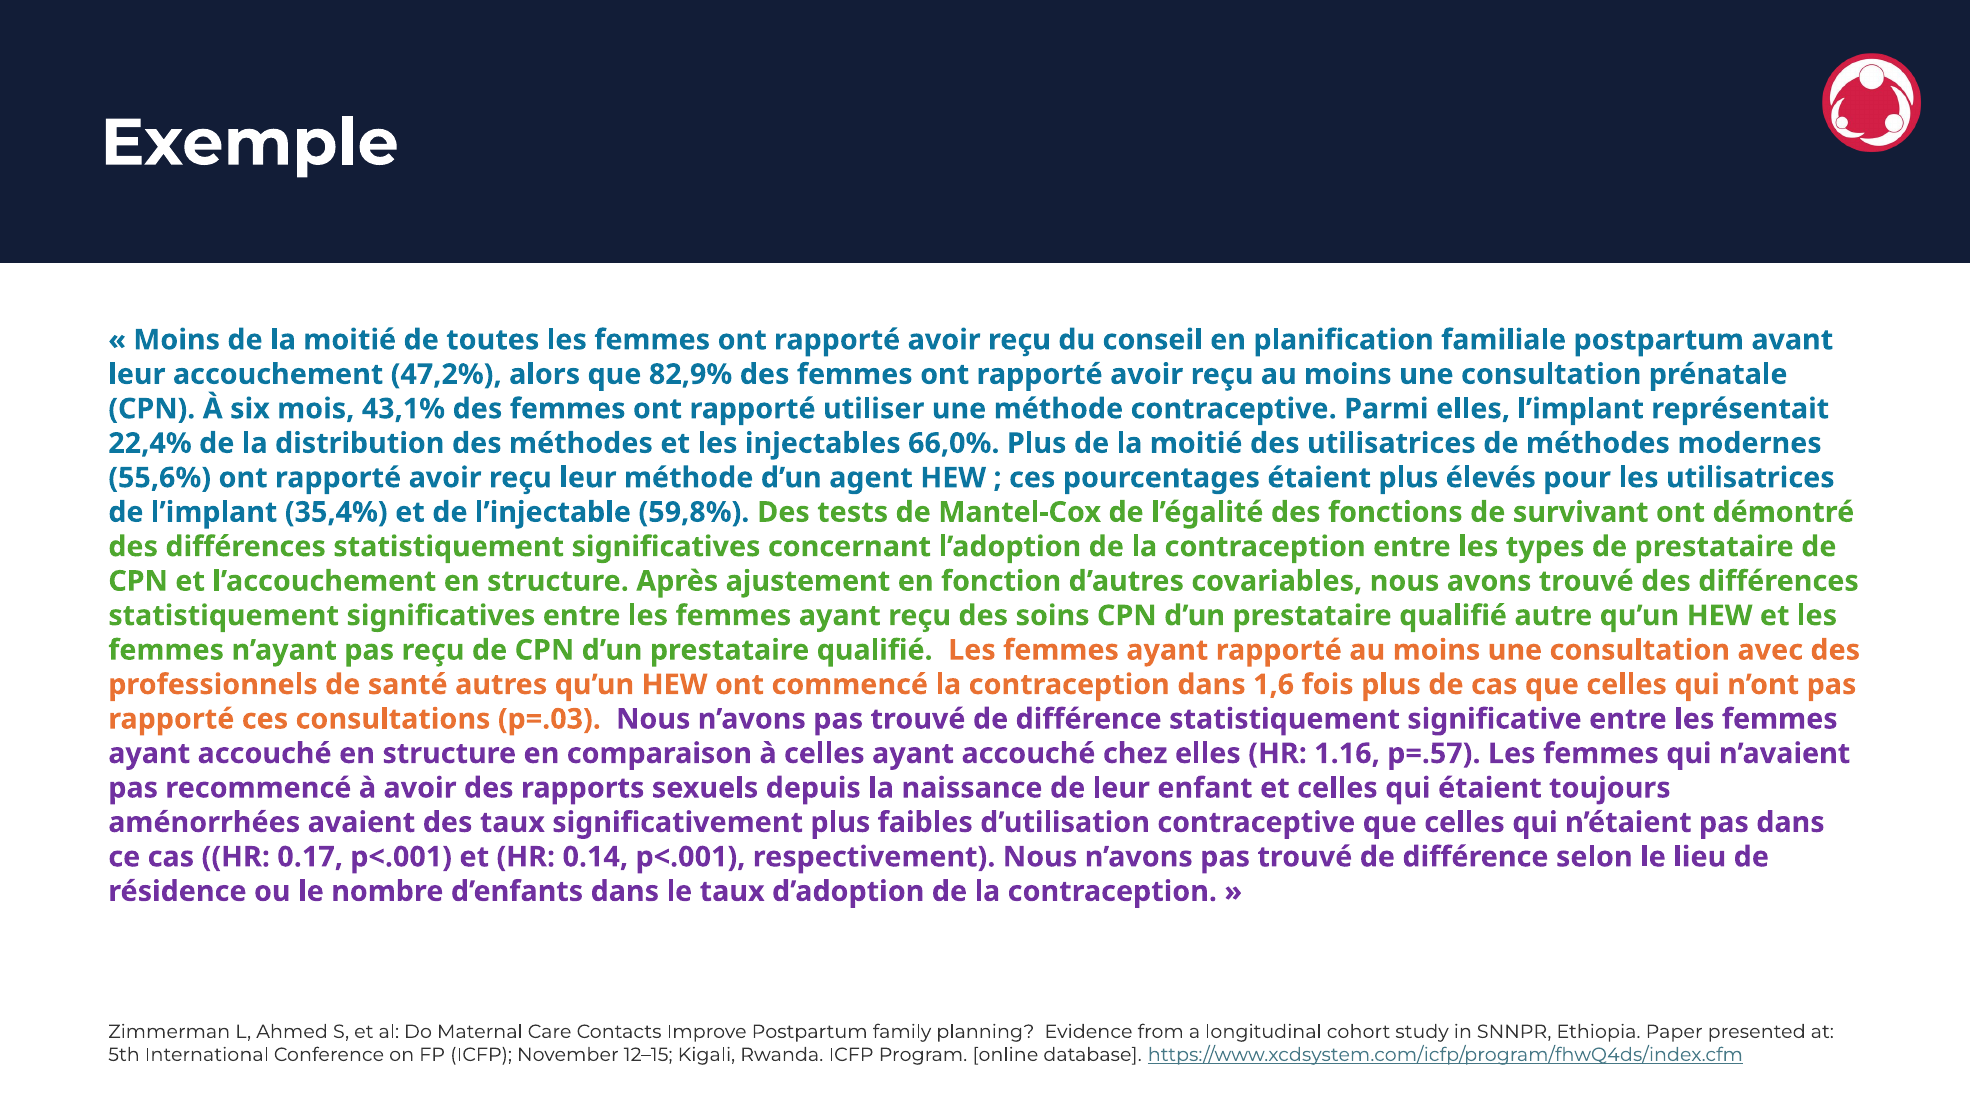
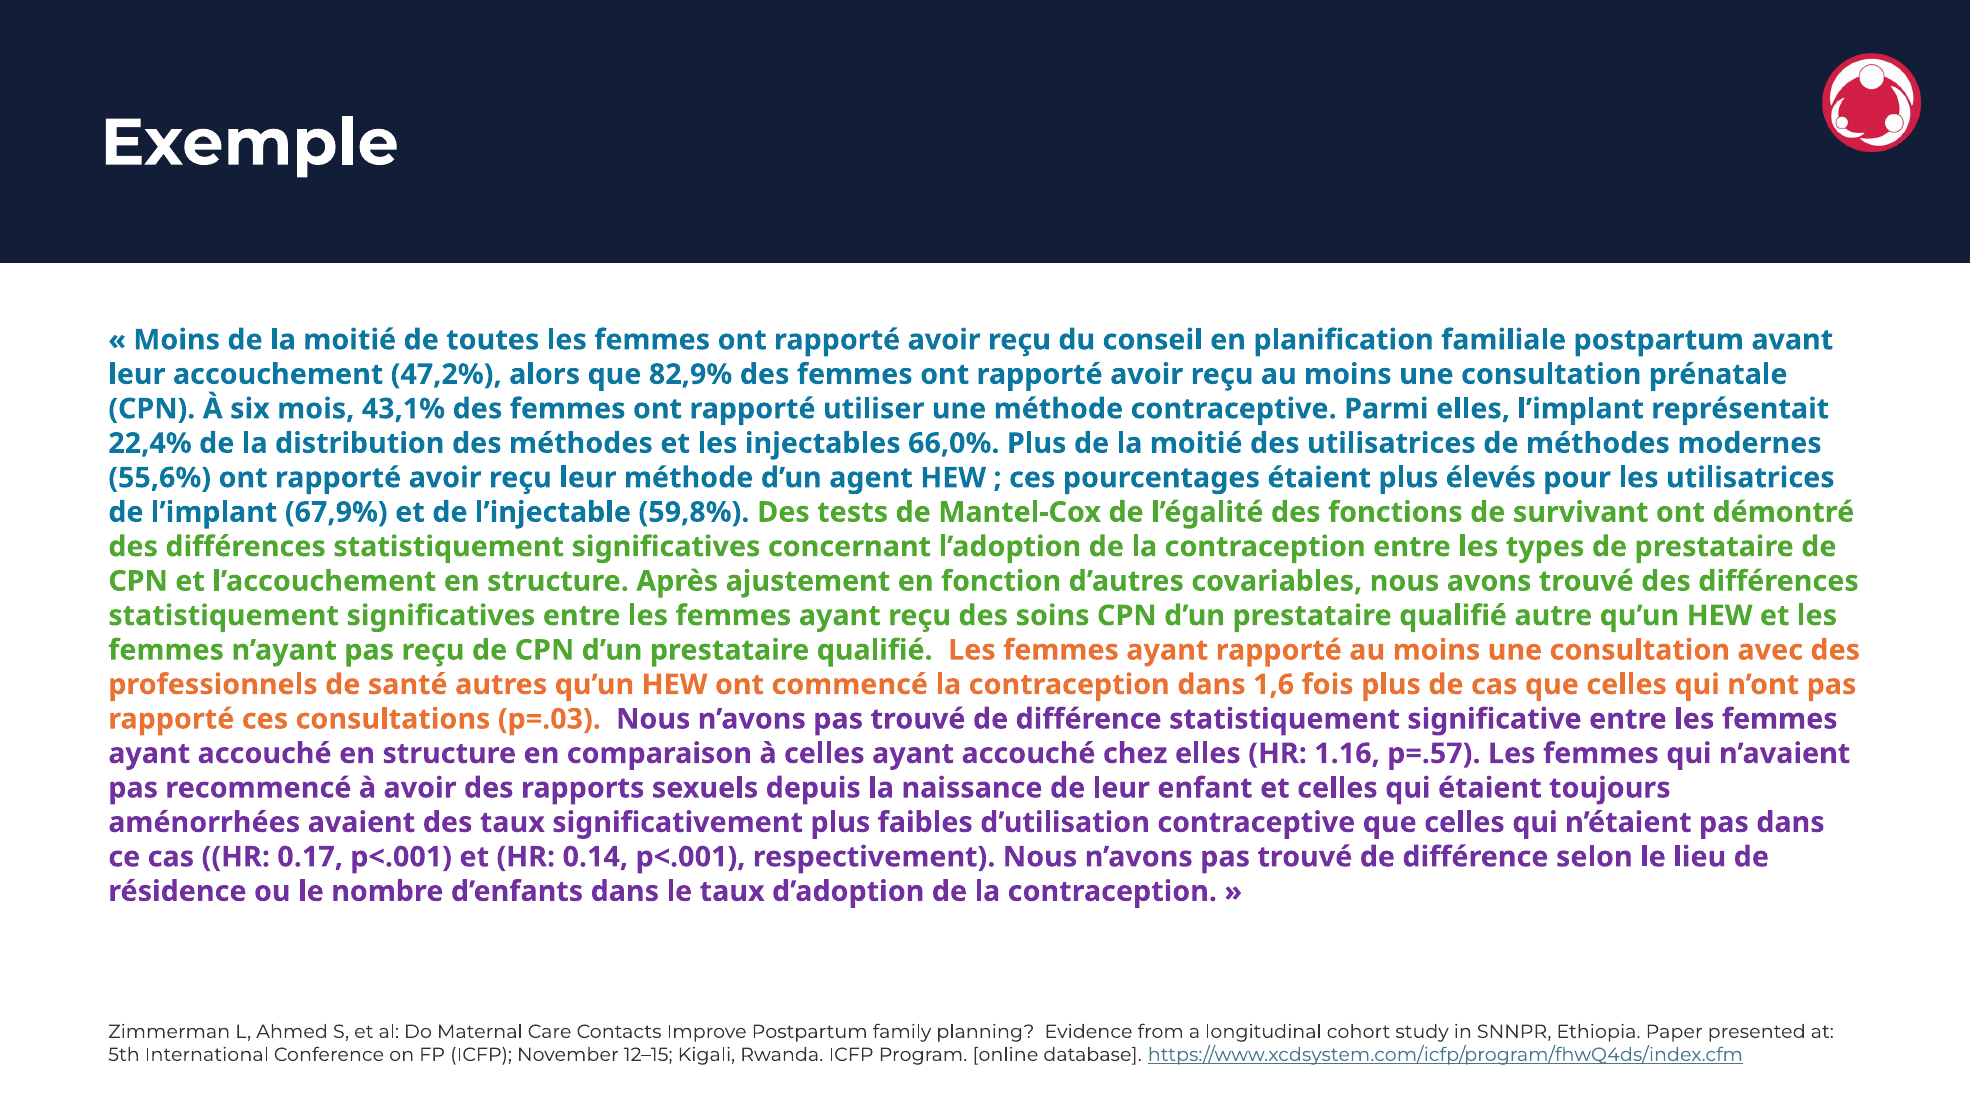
35,4%: 35,4% -> 67,9% (336, 512)
